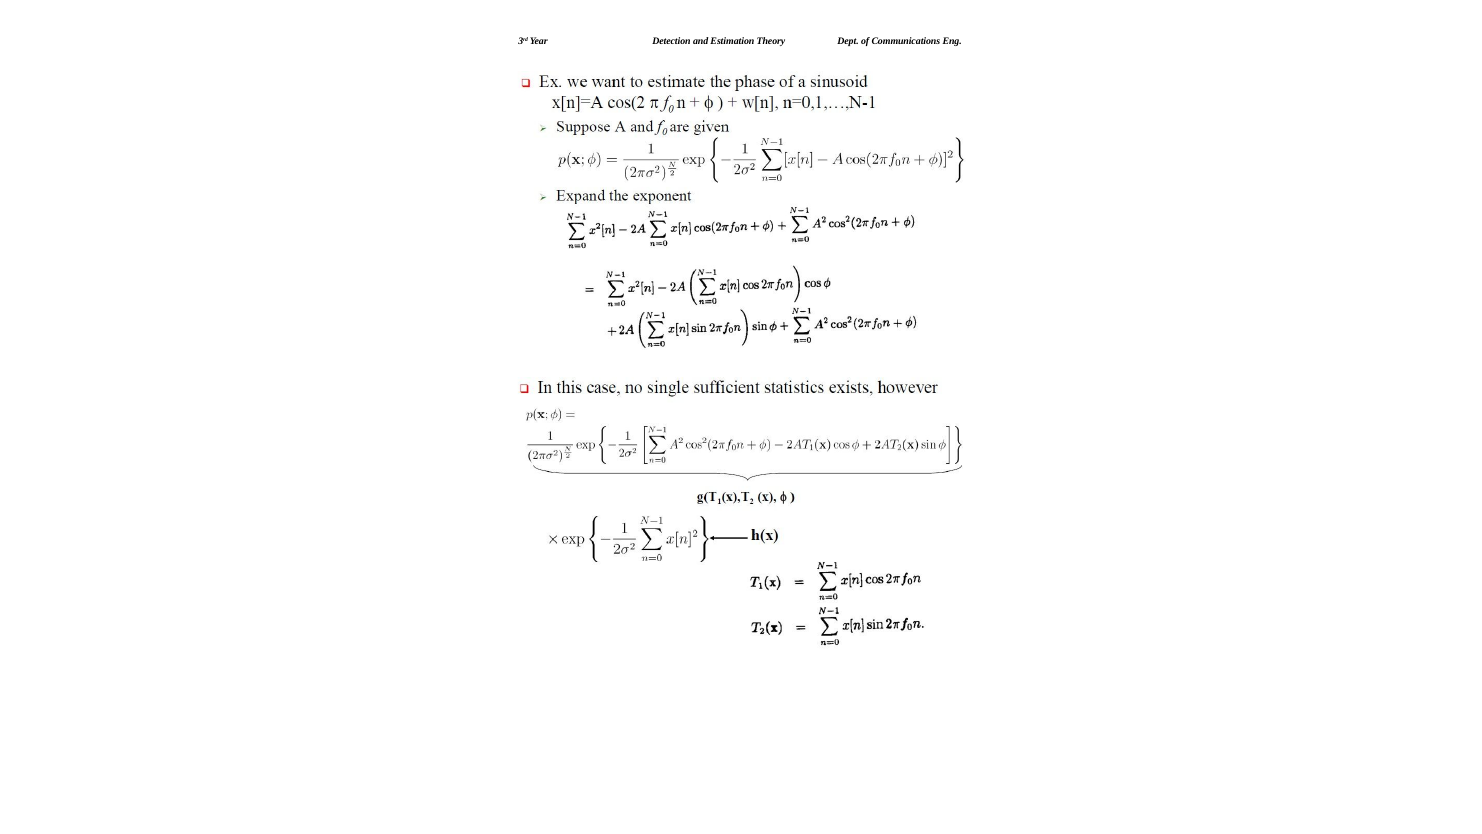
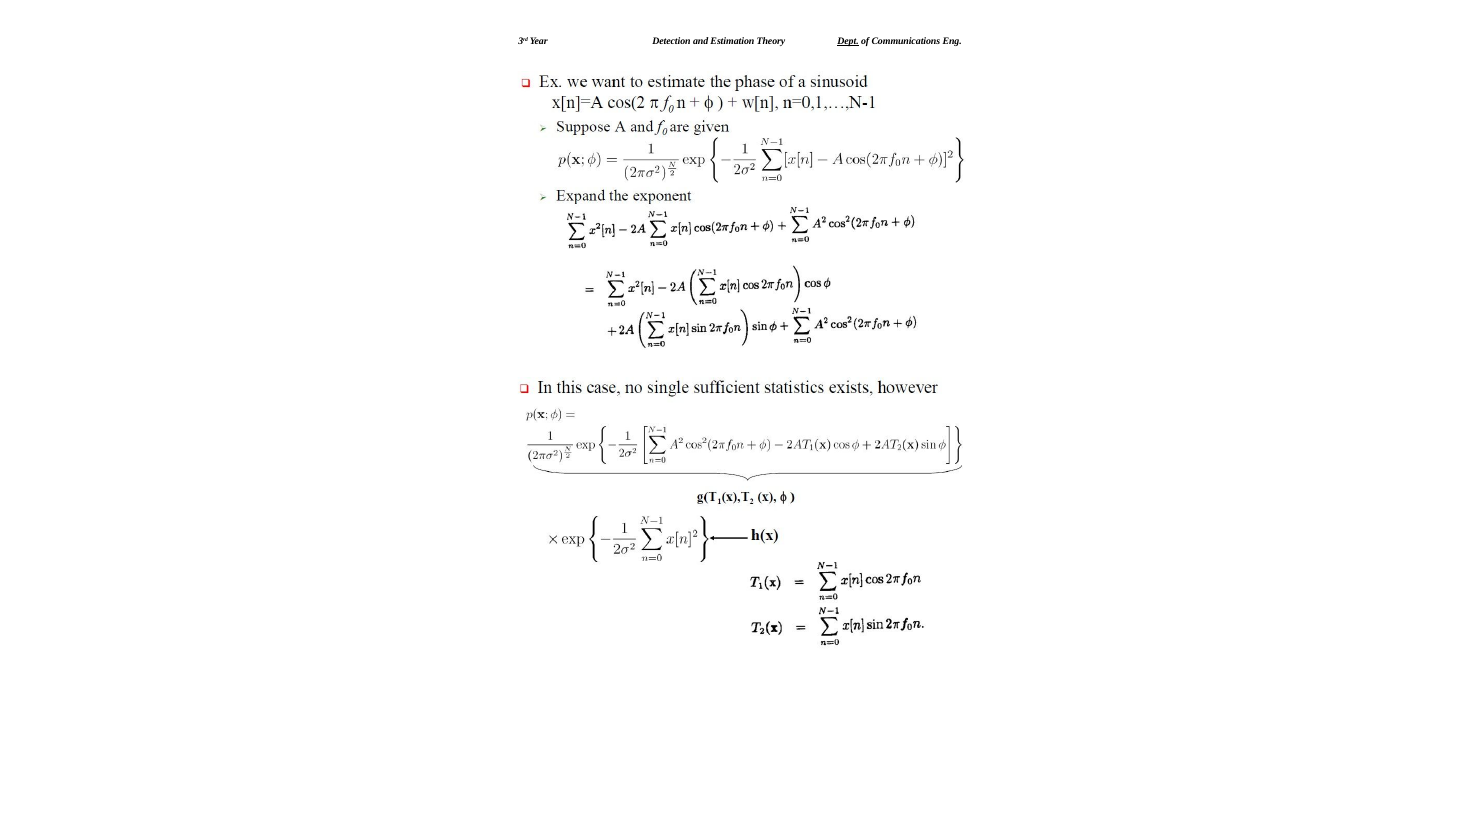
Dept underline: none -> present (848, 41)
